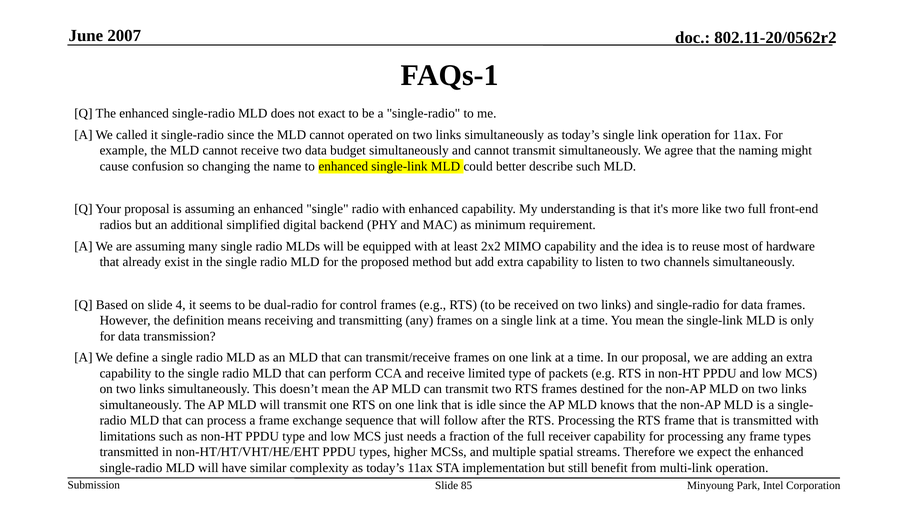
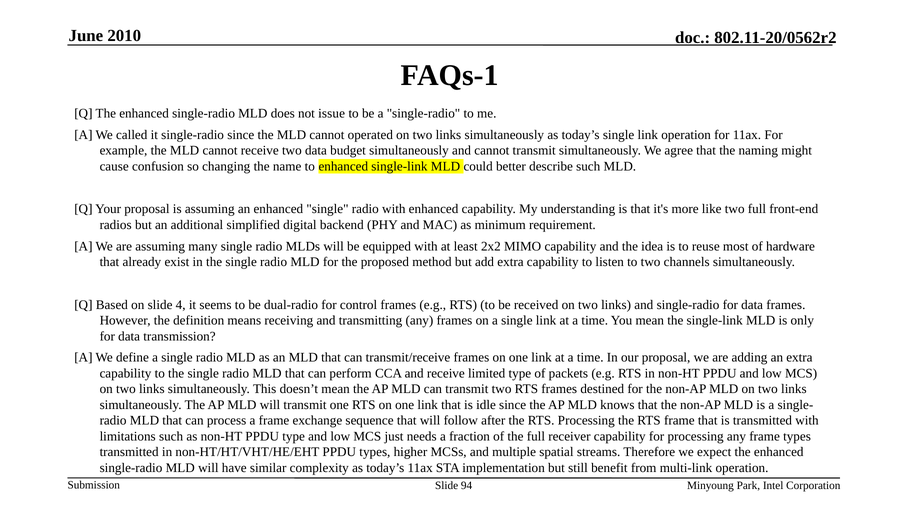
2007: 2007 -> 2010 (124, 36)
exact: exact -> issue (332, 113)
85: 85 -> 94 (467, 486)
